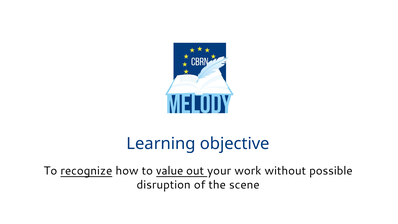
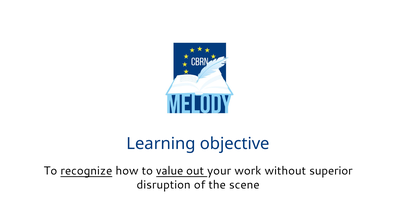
possible: possible -> superior (331, 171)
